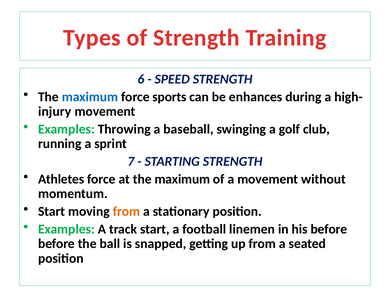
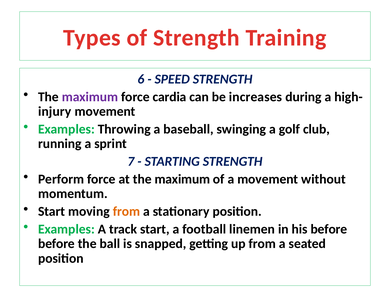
maximum colour: blue -> purple (90, 97)
sports: sports -> cardia (169, 97)
enhances: enhances -> increases (256, 97)
Athletes: Athletes -> Perform (61, 179)
